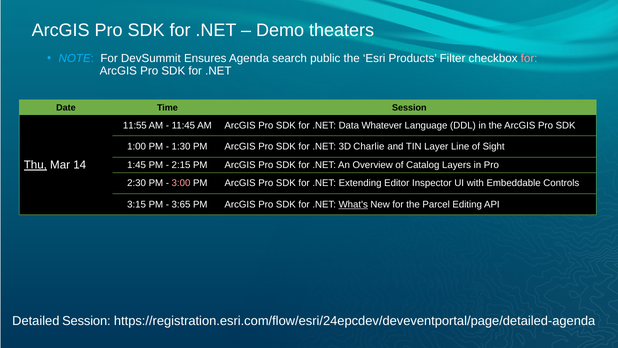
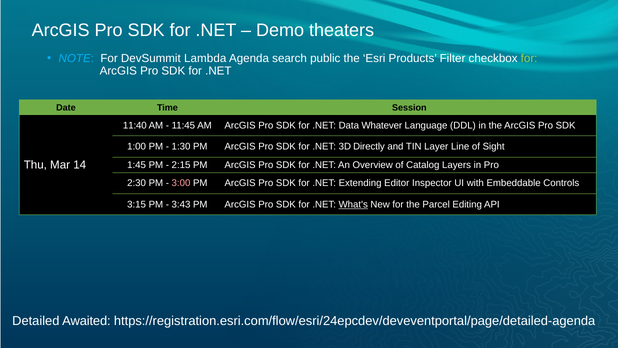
Ensures: Ensures -> Lambda (205, 58)
for colour: pink -> light green (529, 58)
11:55: 11:55 -> 11:40 (135, 125)
Charlie: Charlie -> Directly (369, 147)
Thu underline: present -> none (35, 165)
3:65: 3:65 -> 3:43 (181, 204)
Detailed Session: Session -> Awaited (86, 321)
